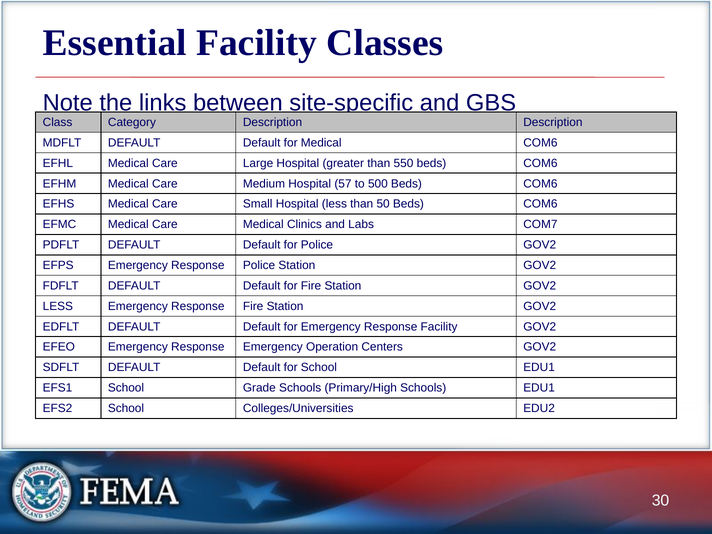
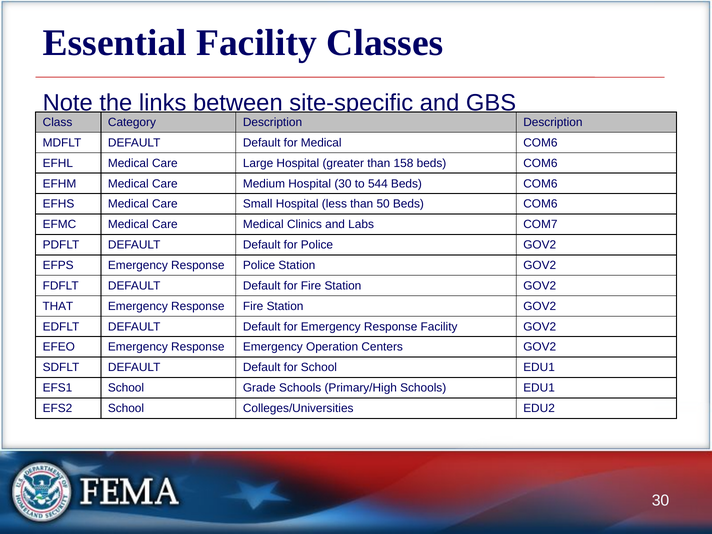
550: 550 -> 158 (404, 163)
Hospital 57: 57 -> 30 (343, 184)
500: 500 -> 544 (378, 184)
LESS: LESS -> THAT (58, 306)
